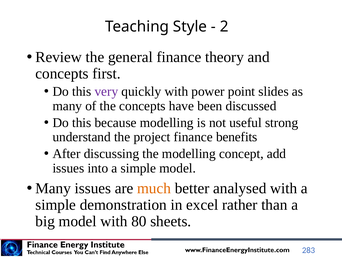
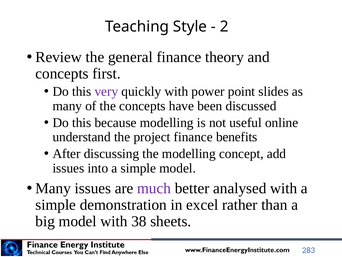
strong: strong -> online (282, 122)
much colour: orange -> purple (154, 188)
80: 80 -> 38 (139, 221)
